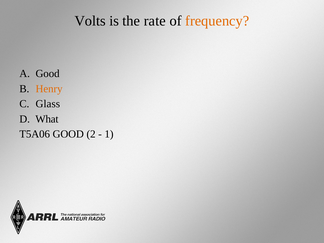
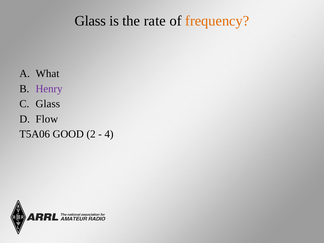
Volts: Volts -> Glass (90, 21)
Good: Good -> What (48, 74)
Henry colour: orange -> purple (49, 89)
What: What -> Flow (47, 119)
1: 1 -> 4 (109, 134)
